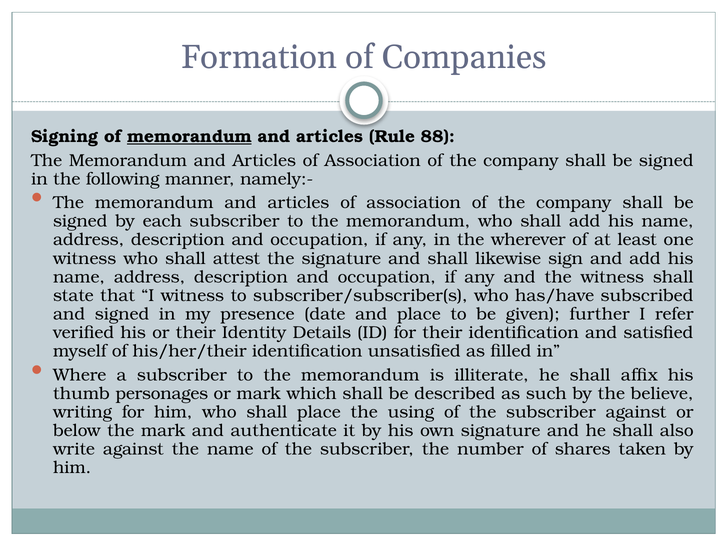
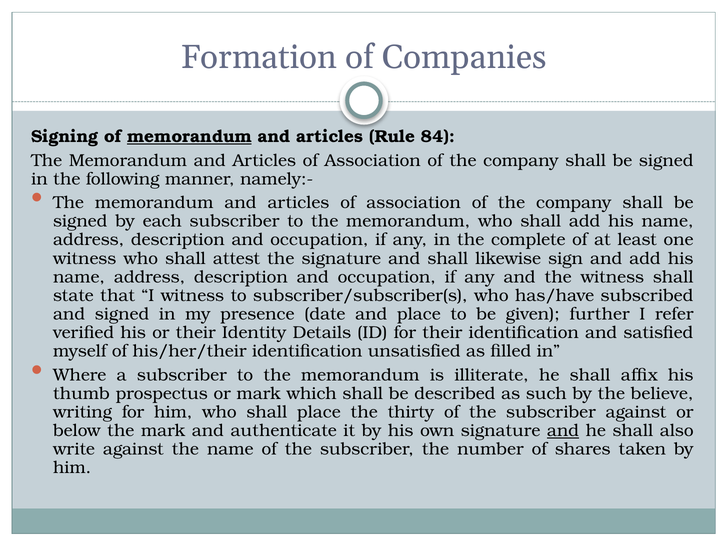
88: 88 -> 84 (438, 137)
wherever: wherever -> complete (528, 240)
personages: personages -> prospectus (162, 393)
using: using -> thirty (411, 412)
and underline: none -> present (563, 431)
